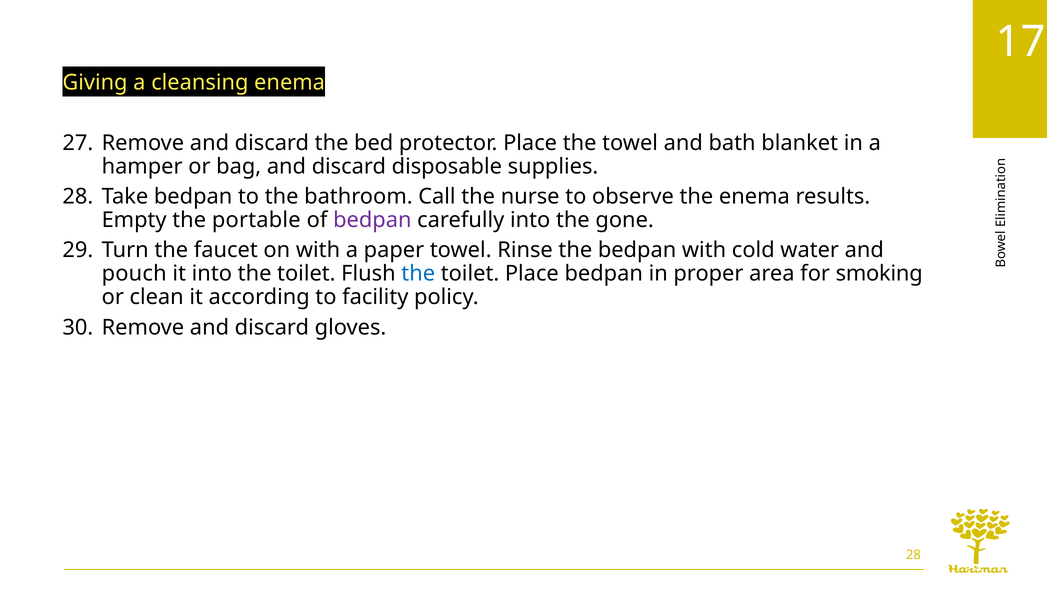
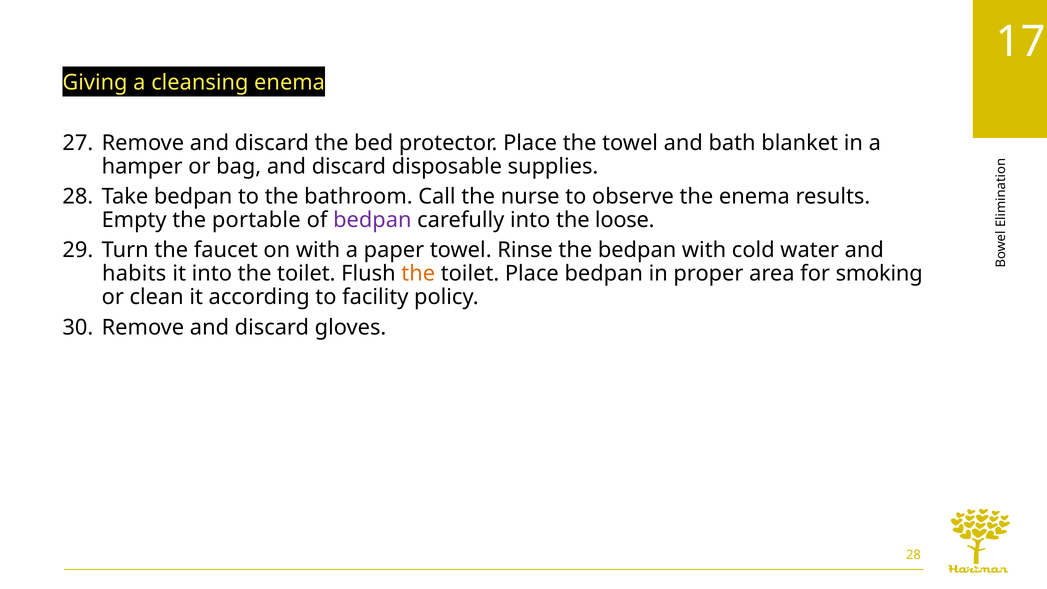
gone: gone -> loose (625, 220)
pouch: pouch -> habits (134, 274)
the colour: blue -> orange (418, 274)
